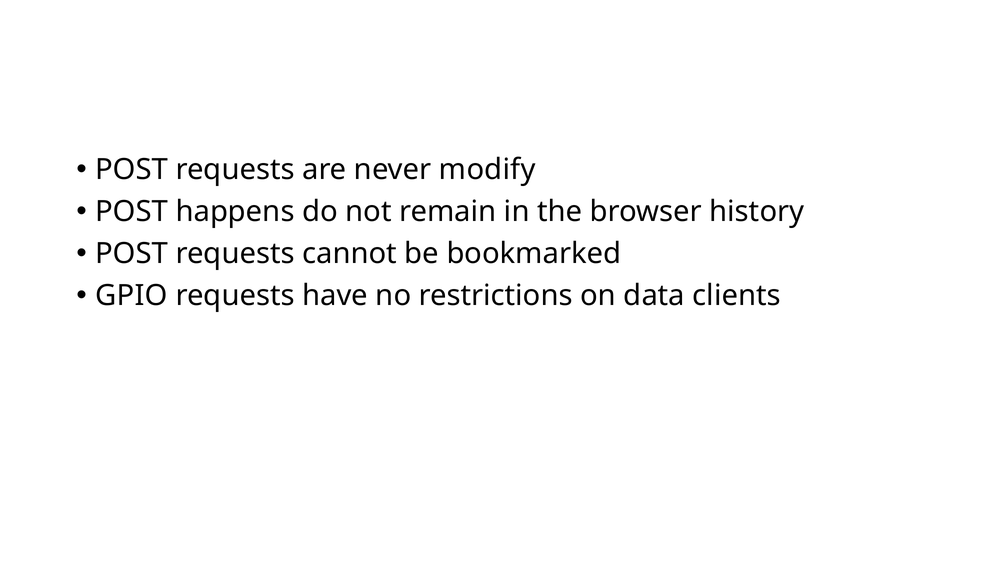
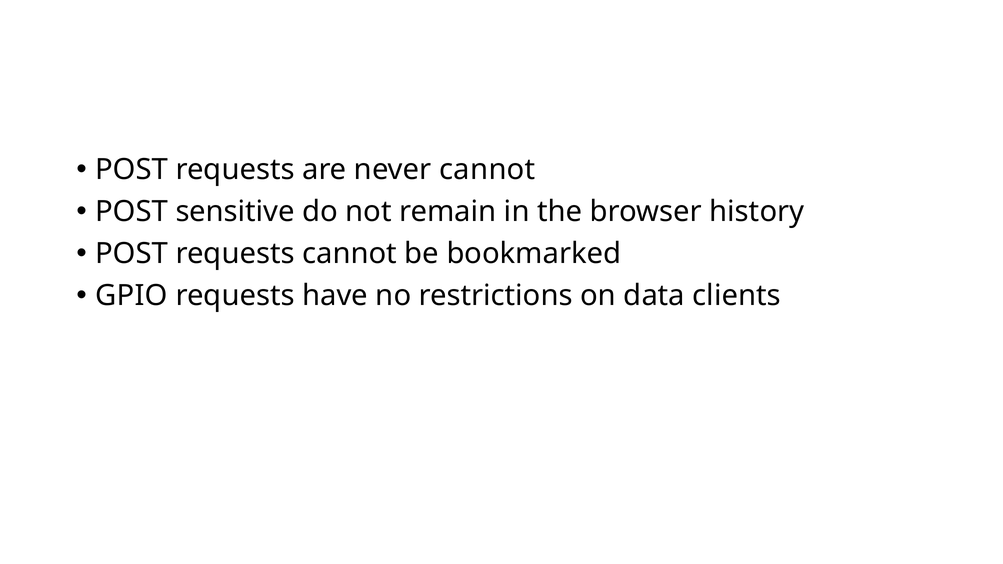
never modify: modify -> cannot (487, 170)
happens: happens -> sensitive (235, 212)
